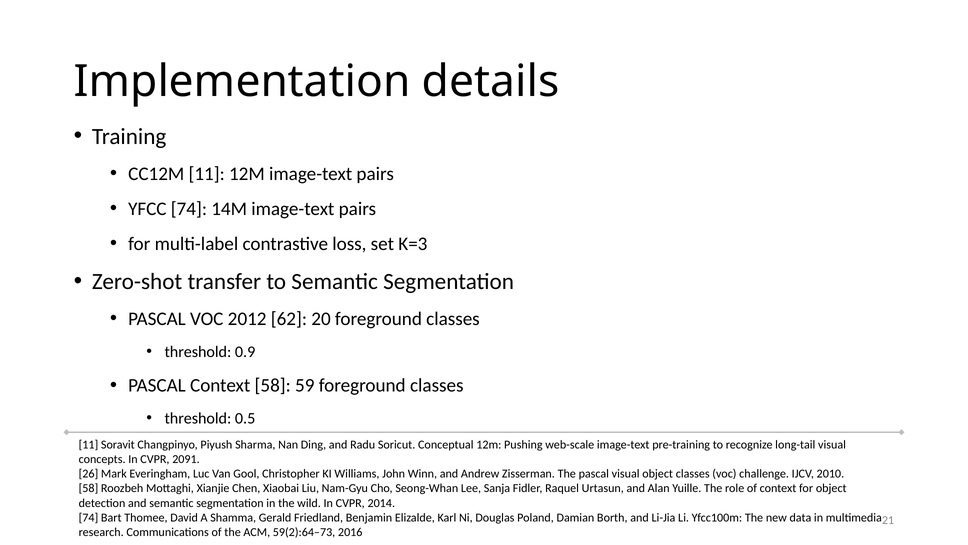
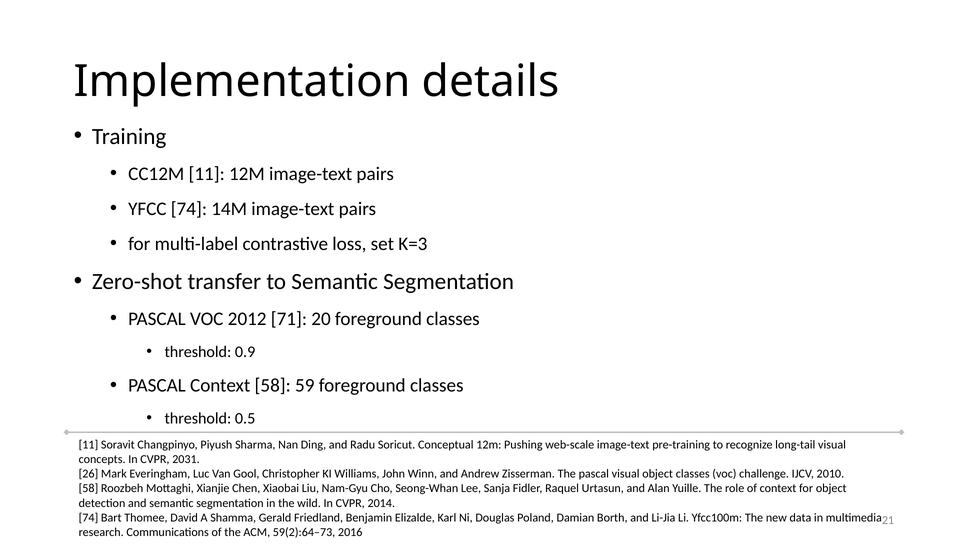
62: 62 -> 71 (289, 319)
2091: 2091 -> 2031 (186, 459)
